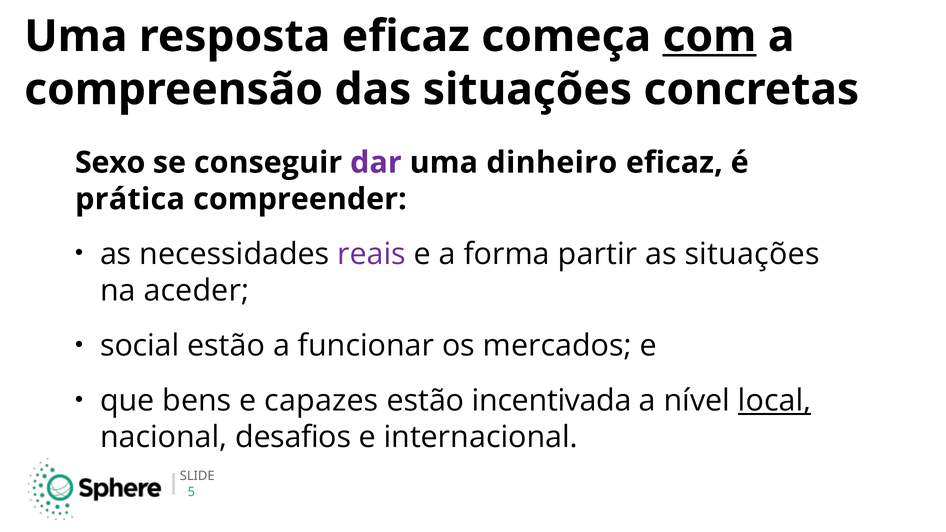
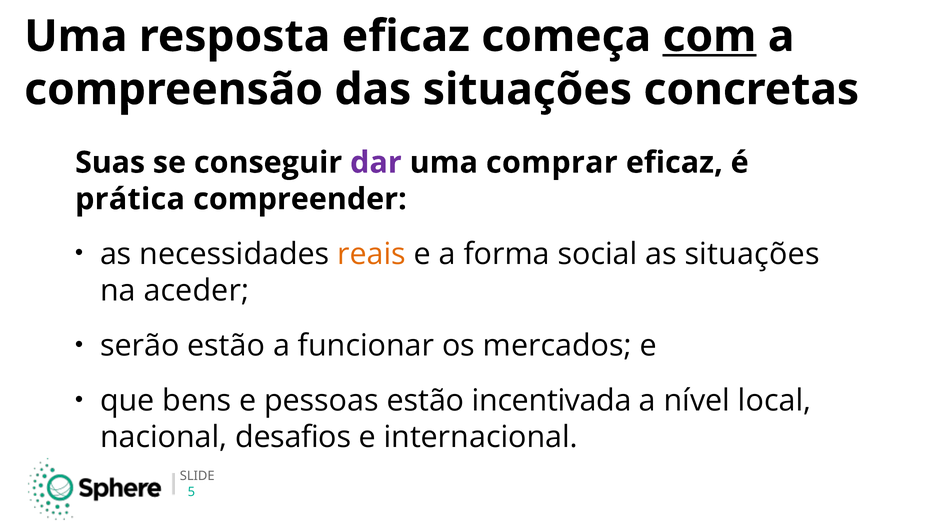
Sexo: Sexo -> Suas (110, 163)
dinheiro: dinheiro -> comprar (552, 163)
reais colour: purple -> orange (372, 254)
partir: partir -> social (598, 254)
social: social -> serão (140, 346)
capazes: capazes -> pessoas (321, 401)
local underline: present -> none (775, 401)
